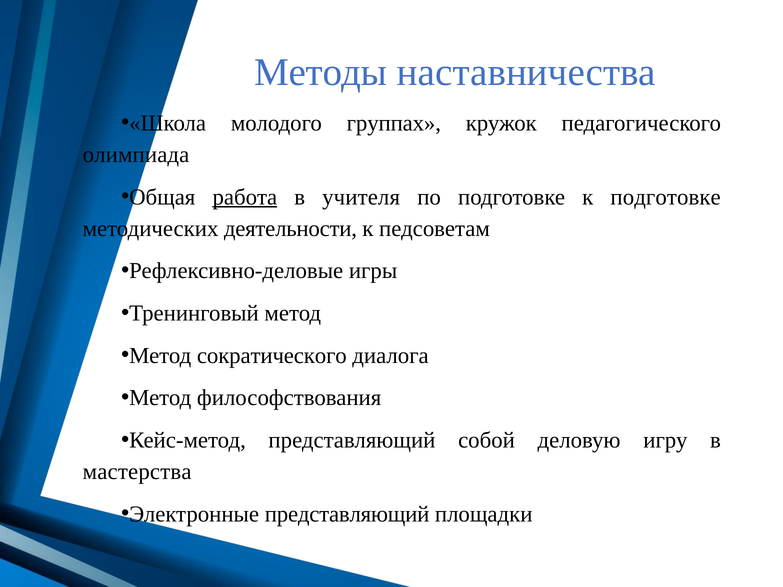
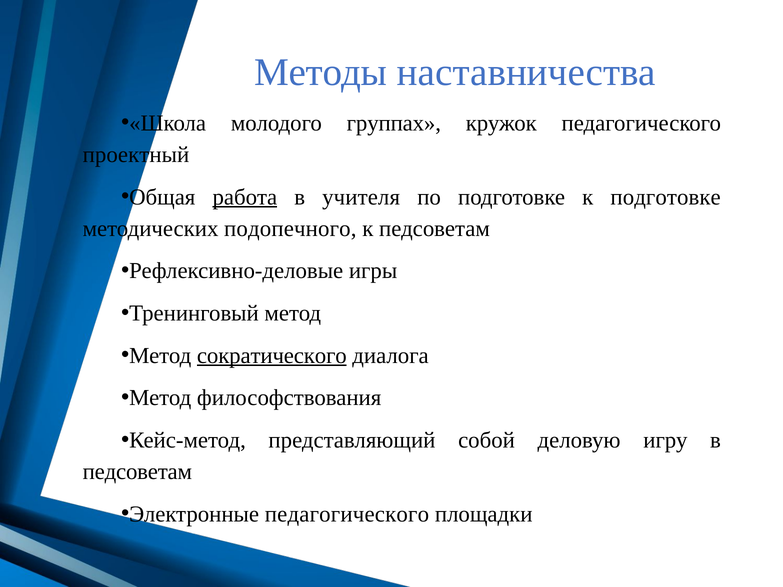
олимпиада: олимпиада -> проектный (136, 155)
деятельности: деятельности -> подопечного (290, 229)
сократического underline: none -> present (272, 356)
мастерства: мастерства -> педсоветам (137, 472)
Электронные представляющий: представляющий -> педагогического (347, 514)
